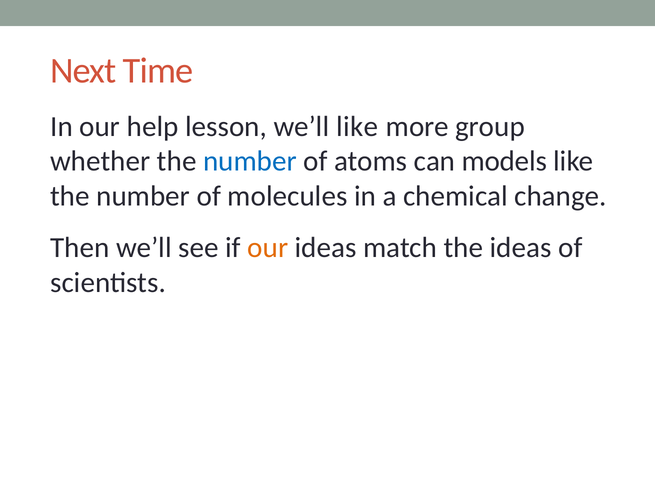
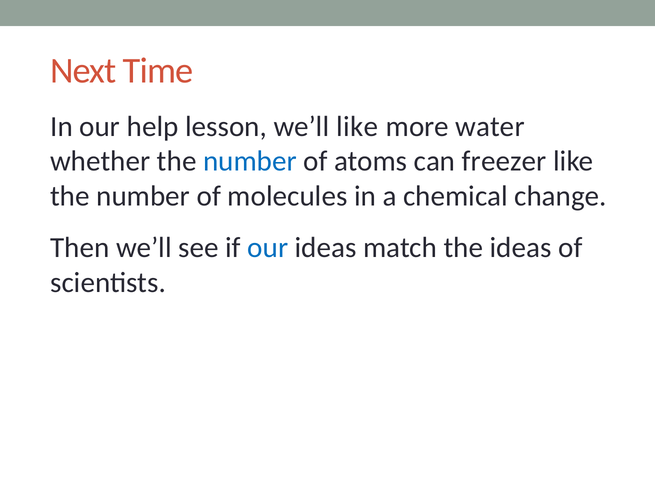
group: group -> water (490, 126)
models: models -> freezer (504, 161)
our colour: orange -> blue (268, 248)
